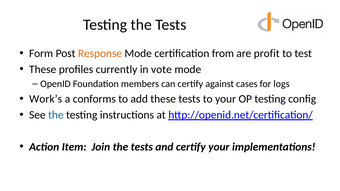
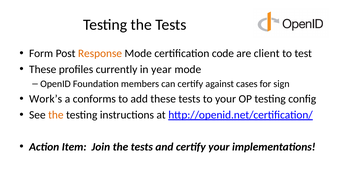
from: from -> code (223, 53)
profit: profit -> client (267, 53)
vote: vote -> year (161, 69)
logs: logs -> sign (281, 84)
the colour: blue -> orange (56, 115)
